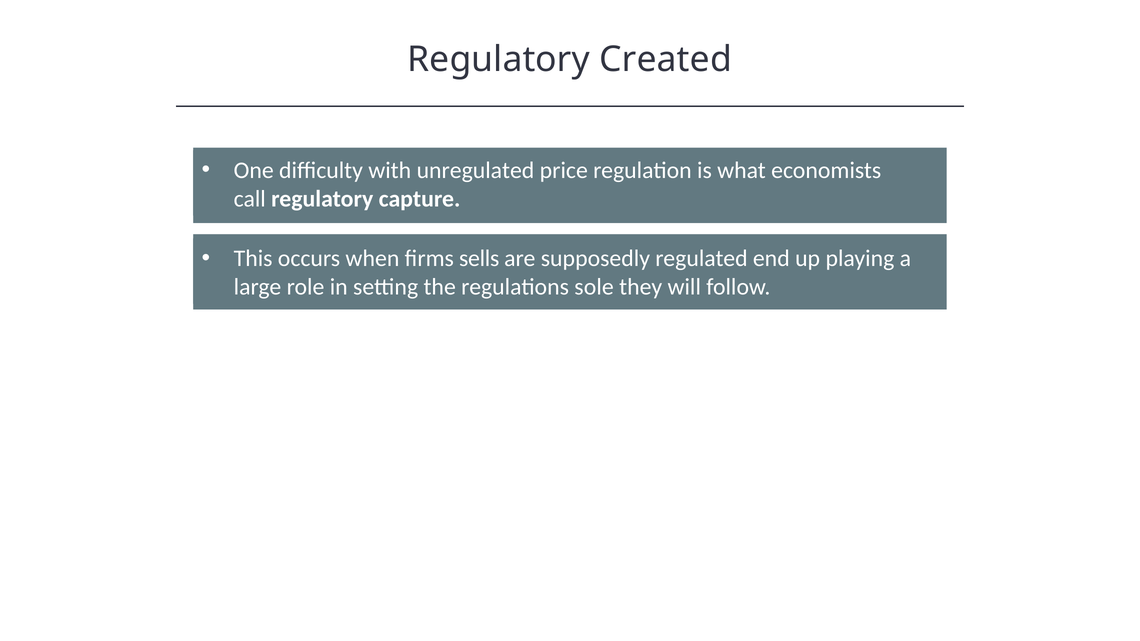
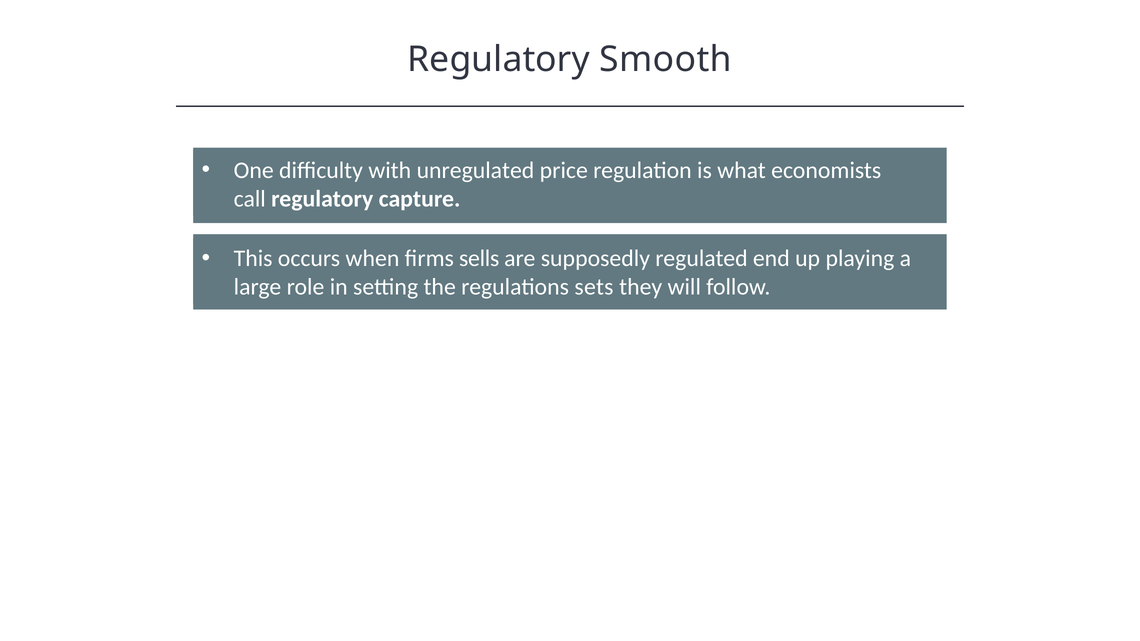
Created: Created -> Smooth (665, 60)
sole: sole -> sets (594, 287)
